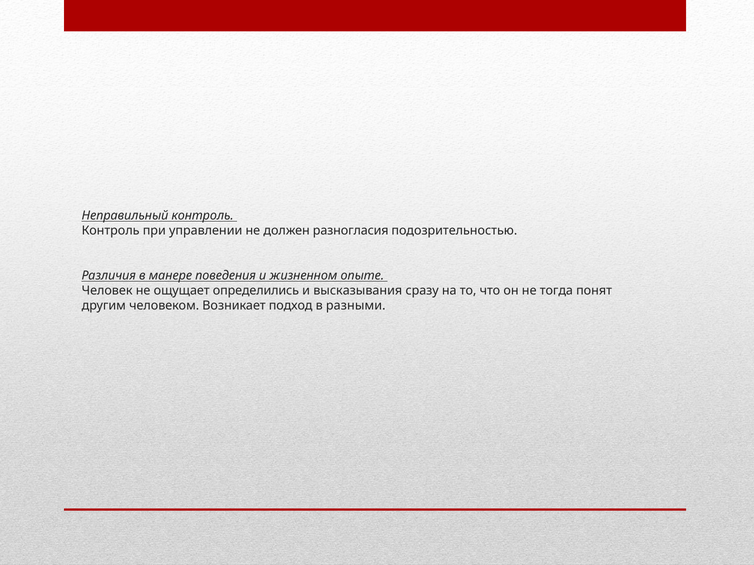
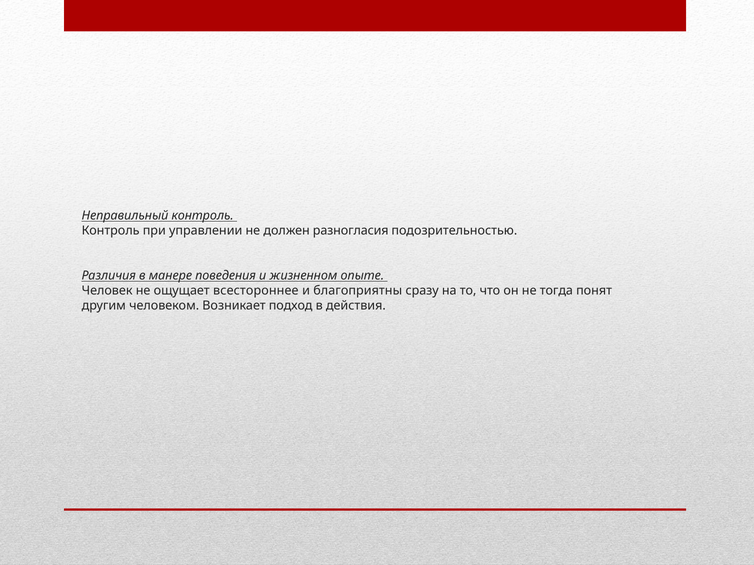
определились: определились -> всестороннее (256, 291)
высказывания: высказывания -> благоприятны (358, 291)
разными: разными -> действия (356, 306)
